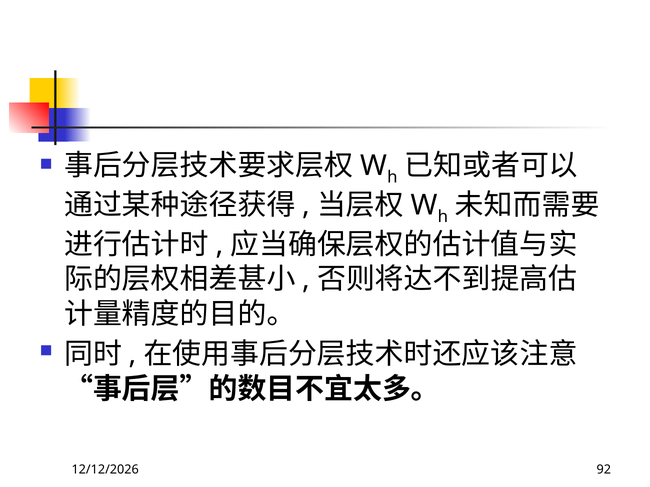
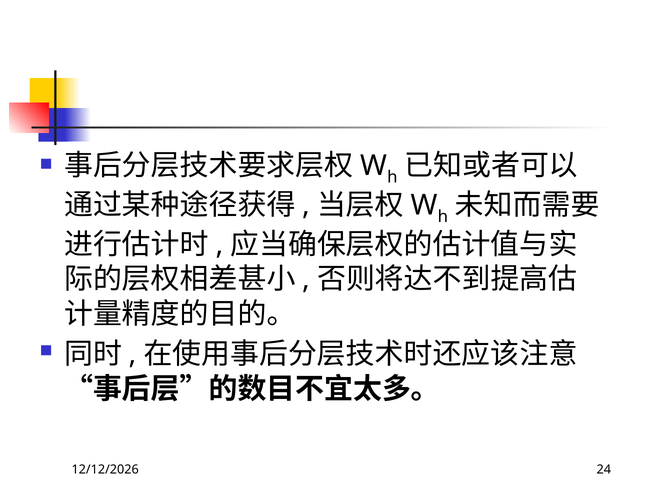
92: 92 -> 24 (604, 470)
